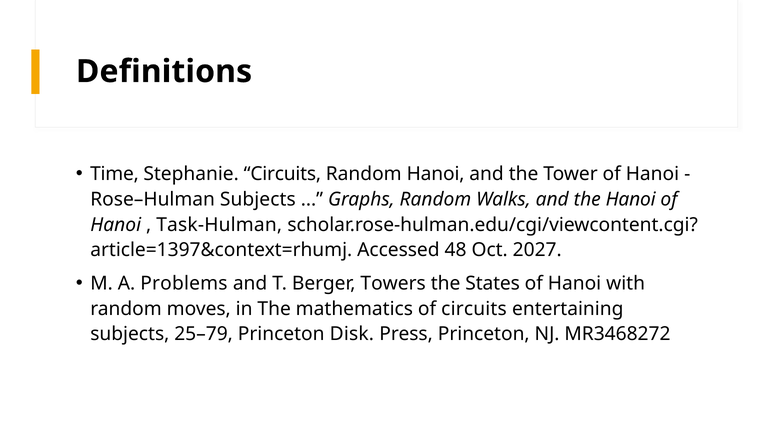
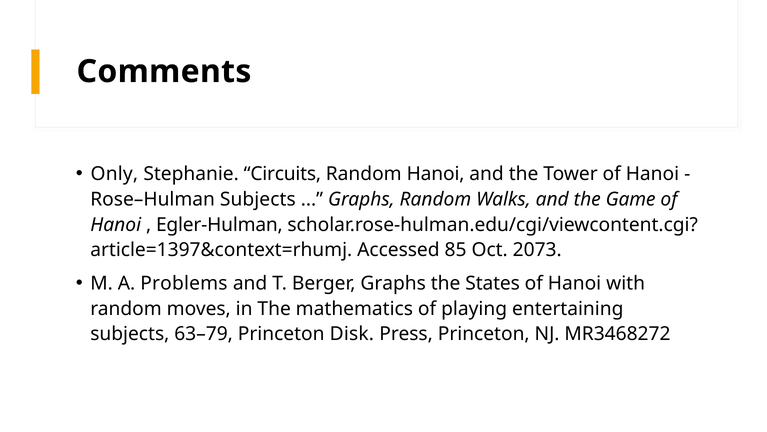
Definitions: Definitions -> Comments (164, 71)
Time: Time -> Only (114, 174)
the Hanoi: Hanoi -> Game (631, 199)
Task-Hulman: Task-Hulman -> Egler-Hulman (219, 224)
48: 48 -> 85 (456, 250)
2027: 2027 -> 2073 (537, 250)
Berger Towers: Towers -> Graphs (393, 283)
of circuits: circuits -> playing (474, 308)
25–79: 25–79 -> 63–79 (204, 334)
